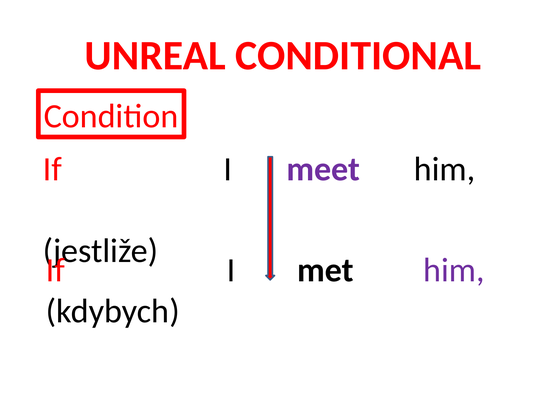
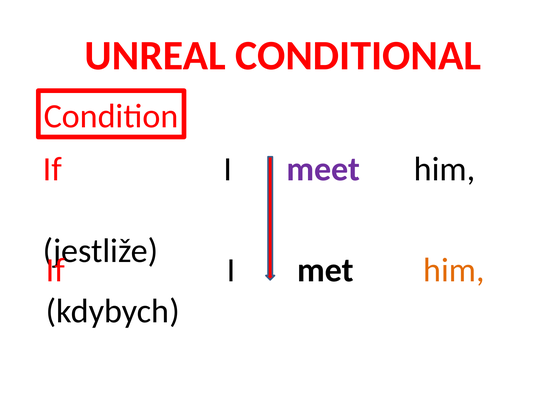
him colour: purple -> orange (454, 270)
